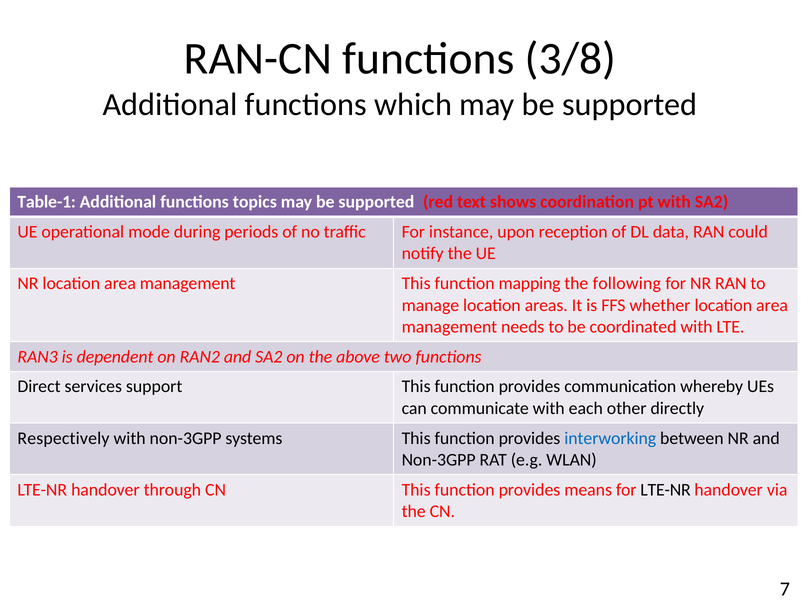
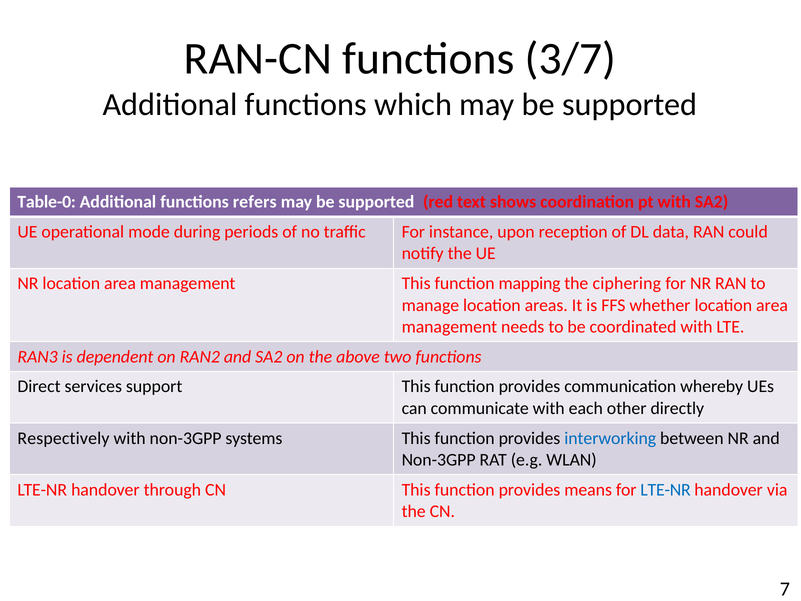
3/8: 3/8 -> 3/7 (571, 59)
Table-1: Table-1 -> Table-0 (47, 202)
topics: topics -> refers (255, 202)
following: following -> ciphering (627, 283)
LTE-NR colour: black -> blue (665, 490)
